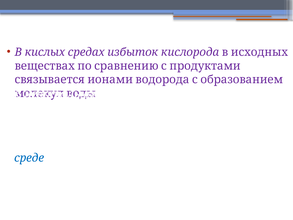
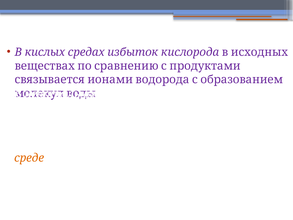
среде colour: blue -> orange (29, 158)
